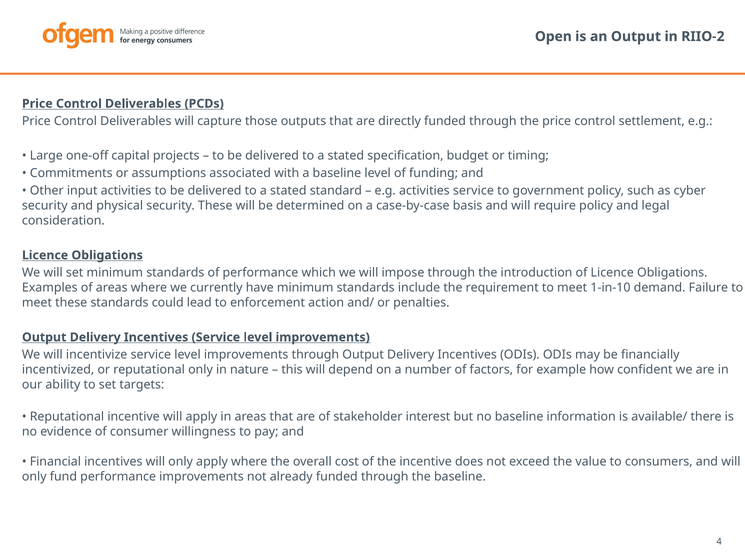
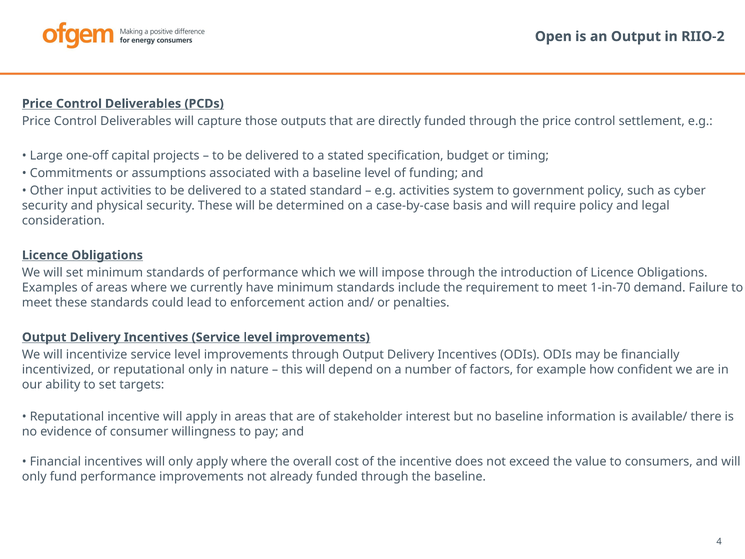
activities service: service -> system (473, 191)
1-in-10: 1-in-10 -> 1-in-70 (610, 287)
